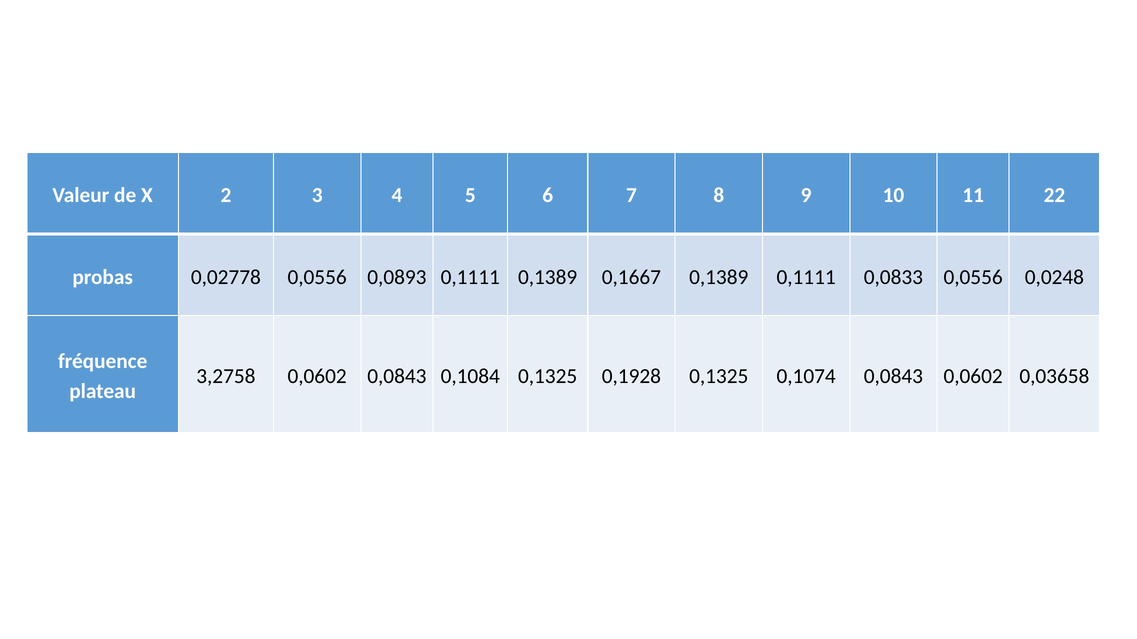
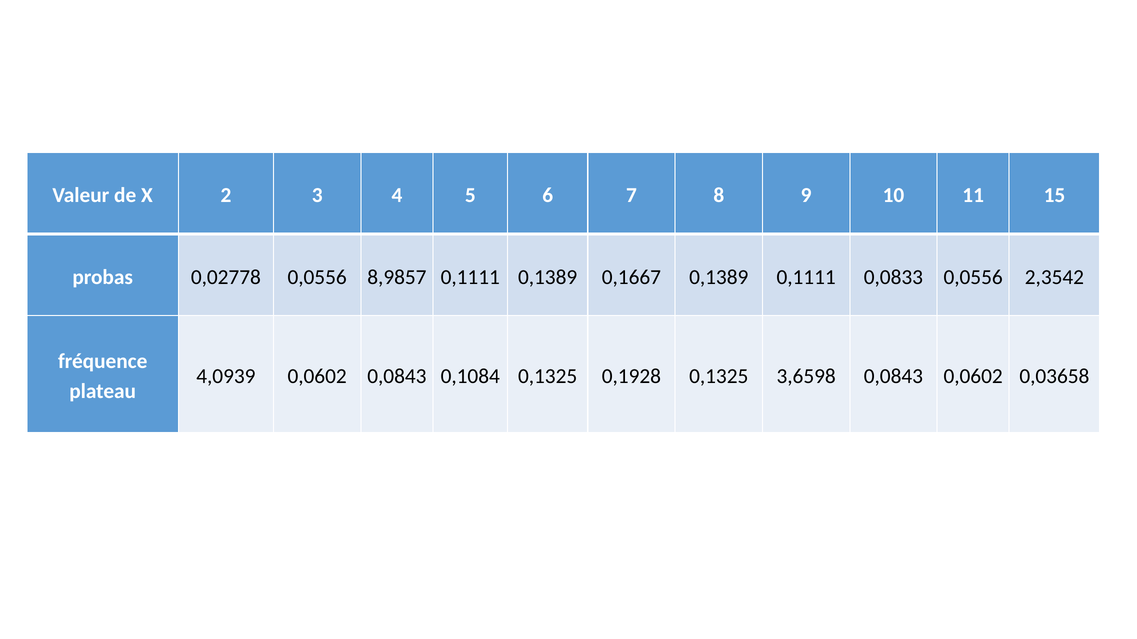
22: 22 -> 15 (1054, 196)
0,0893: 0,0893 -> 8,9857 (397, 277)
0,0248: 0,0248 -> 2,3542 (1054, 277)
3,2758: 3,2758 -> 4,0939 (226, 377)
0,1074: 0,1074 -> 3,6598 (806, 377)
